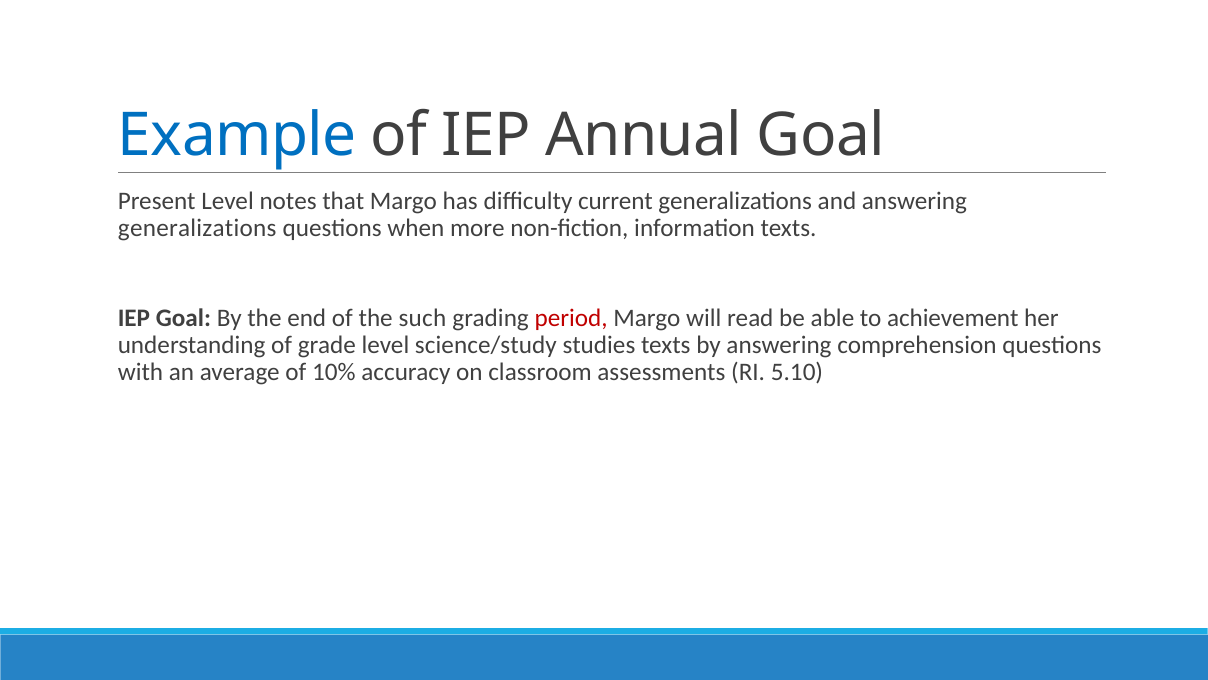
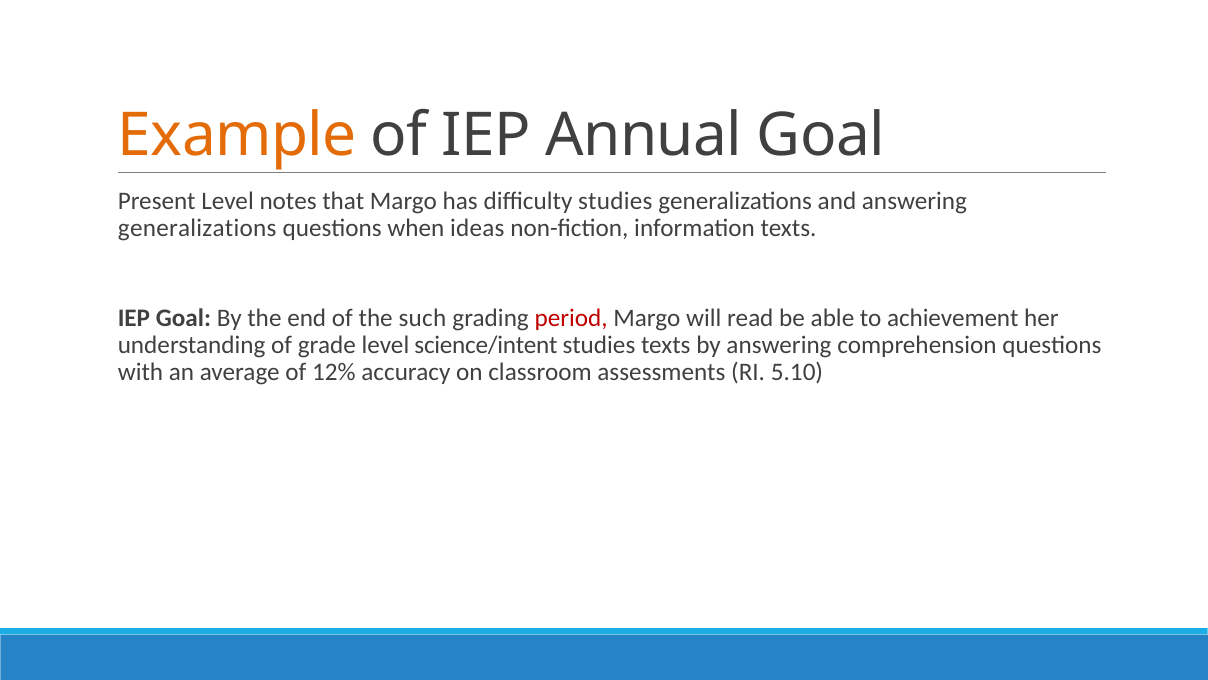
Example colour: blue -> orange (237, 135)
difficulty current: current -> studies (615, 201)
more: more -> ideas (477, 228)
science/study: science/study -> science/intent (486, 345)
10%: 10% -> 12% (334, 372)
